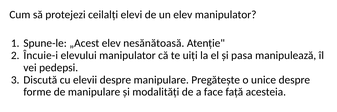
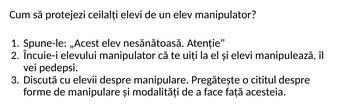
și pasa: pasa -> elevi (242, 56)
unice: unice -> cititul (264, 80)
